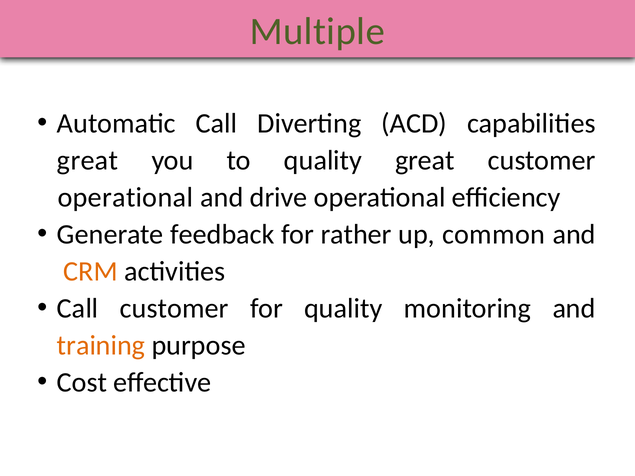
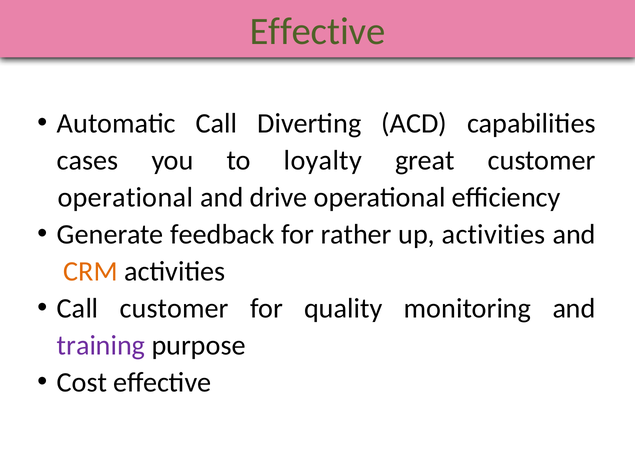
Multiple: Multiple -> Effective (318, 31)
great: great -> cases (88, 160)
to quality: quality -> loyalty (323, 160)
up common: common -> activities (494, 234)
training colour: orange -> purple (101, 346)
